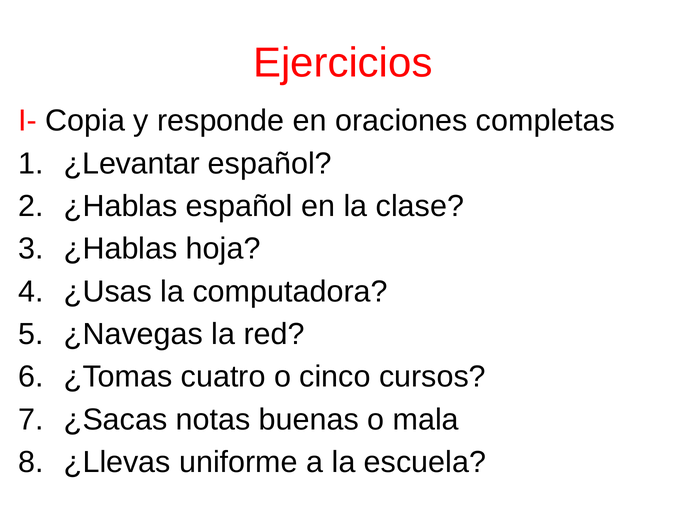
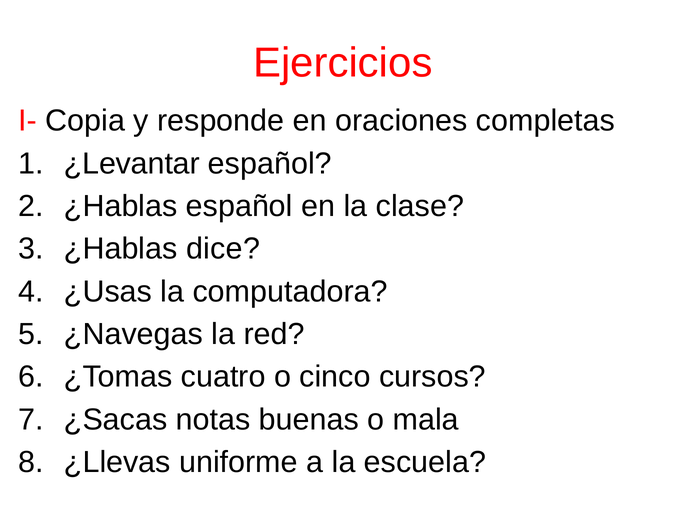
hoja: hoja -> dice (223, 249)
